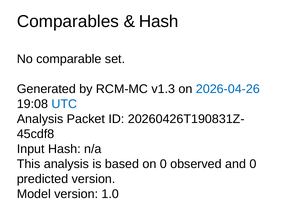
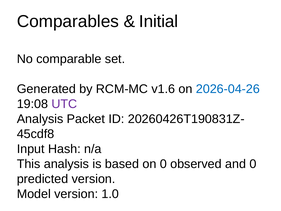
Hash: Hash -> Initial (159, 21)
v1.3: v1.3 -> v1.6 (163, 89)
UTC colour: blue -> purple (64, 104)
